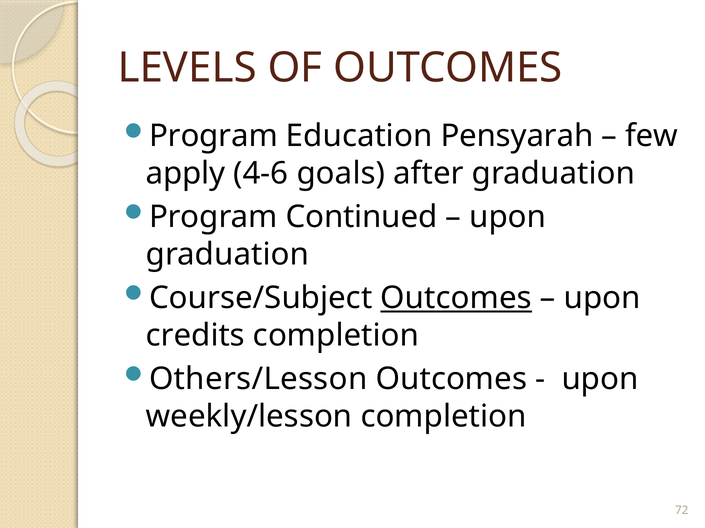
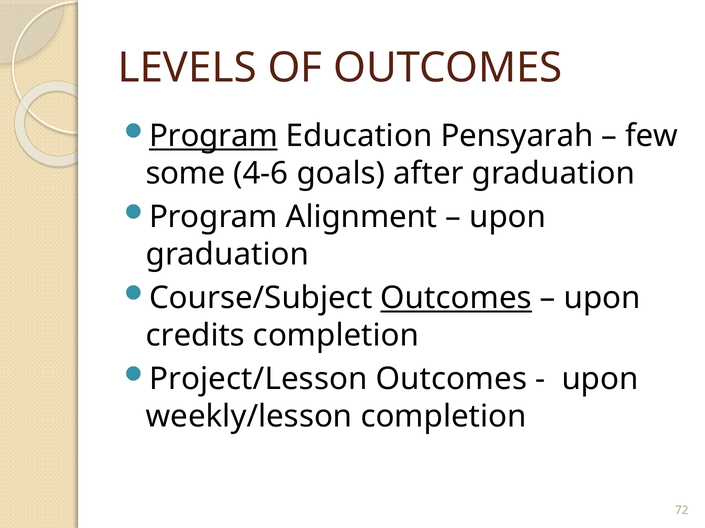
Program underline: none -> present (213, 136)
apply: apply -> some (186, 174)
Continued: Continued -> Alignment (362, 217)
Others/Lesson: Others/Lesson -> Project/Lesson (258, 379)
